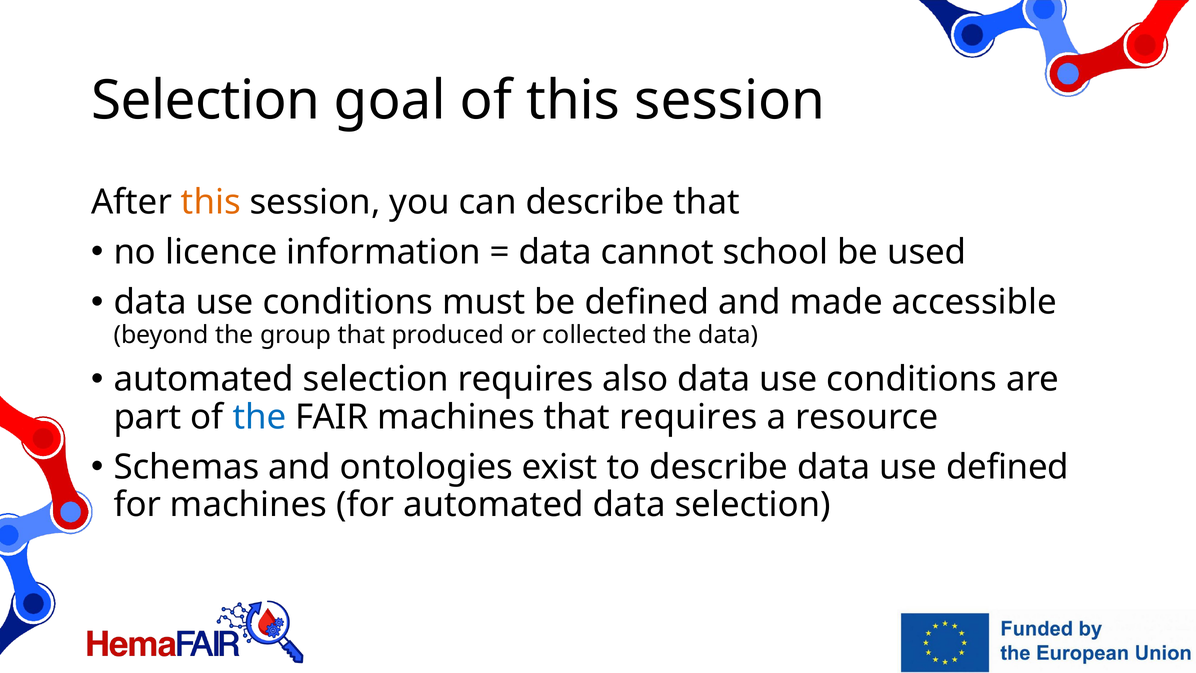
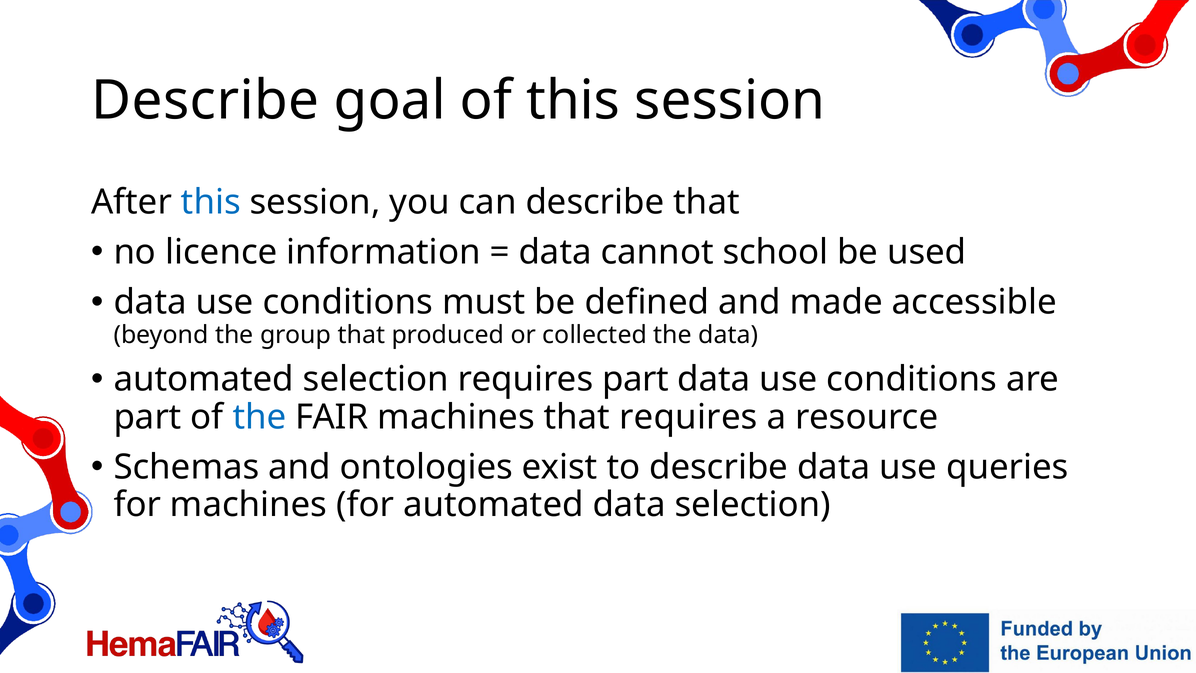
Selection: Selection -> Describe (205, 100)
this colour: orange -> blue (211, 202)
requires also: also -> part (636, 379)
use defined: defined -> queries (1007, 467)
